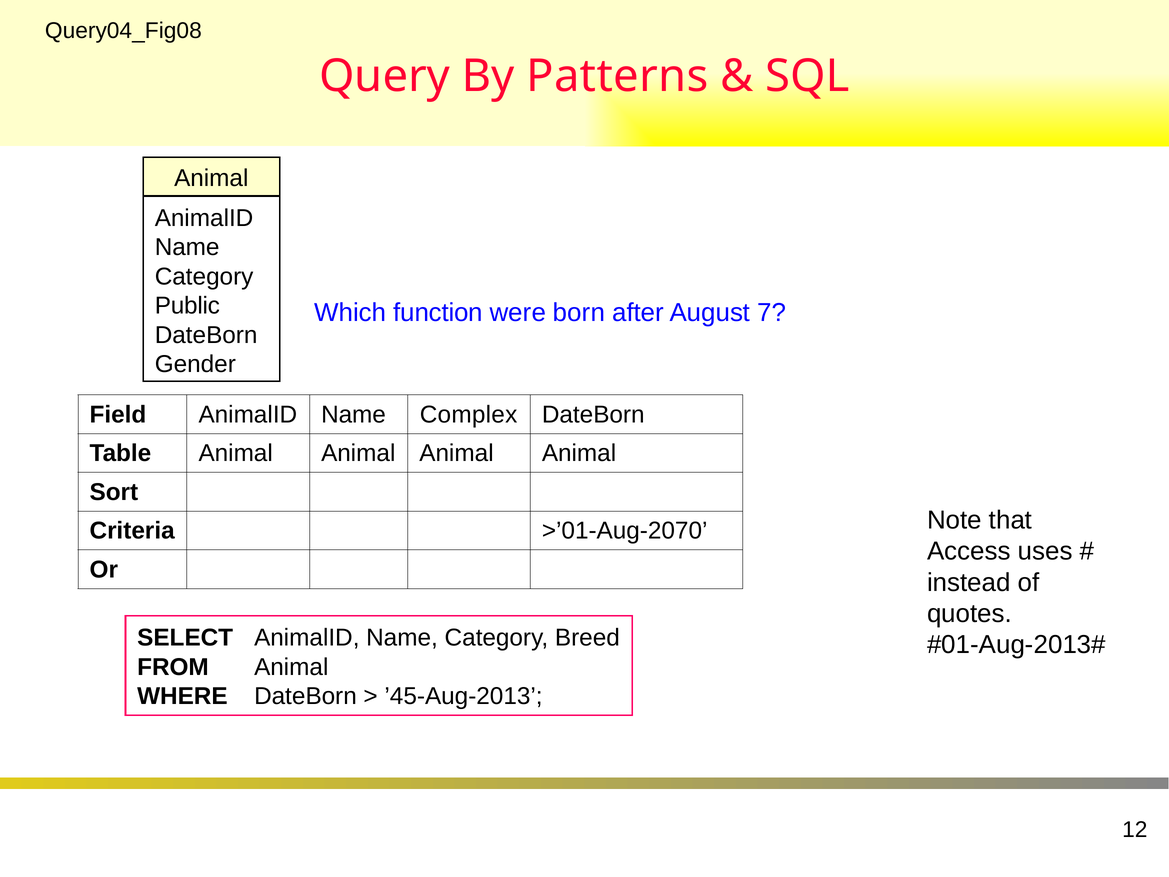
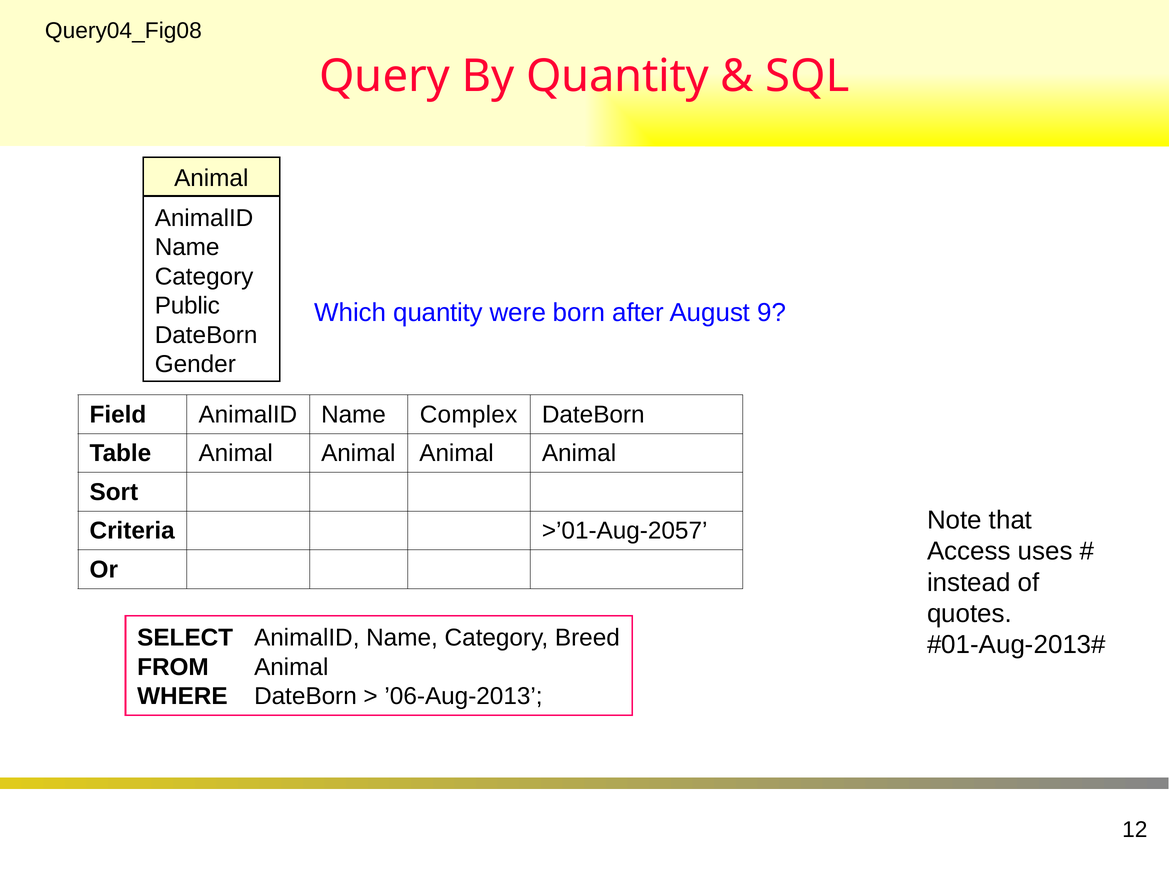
By Patterns: Patterns -> Quantity (618, 76)
Which function: function -> quantity (438, 312)
7: 7 -> 9 (772, 312)
>’01-Aug-2070: >’01-Aug-2070 -> >’01-Aug-2057 (625, 531)
’45-Aug-2013: ’45-Aug-2013 -> ’06-Aug-2013 (464, 696)
